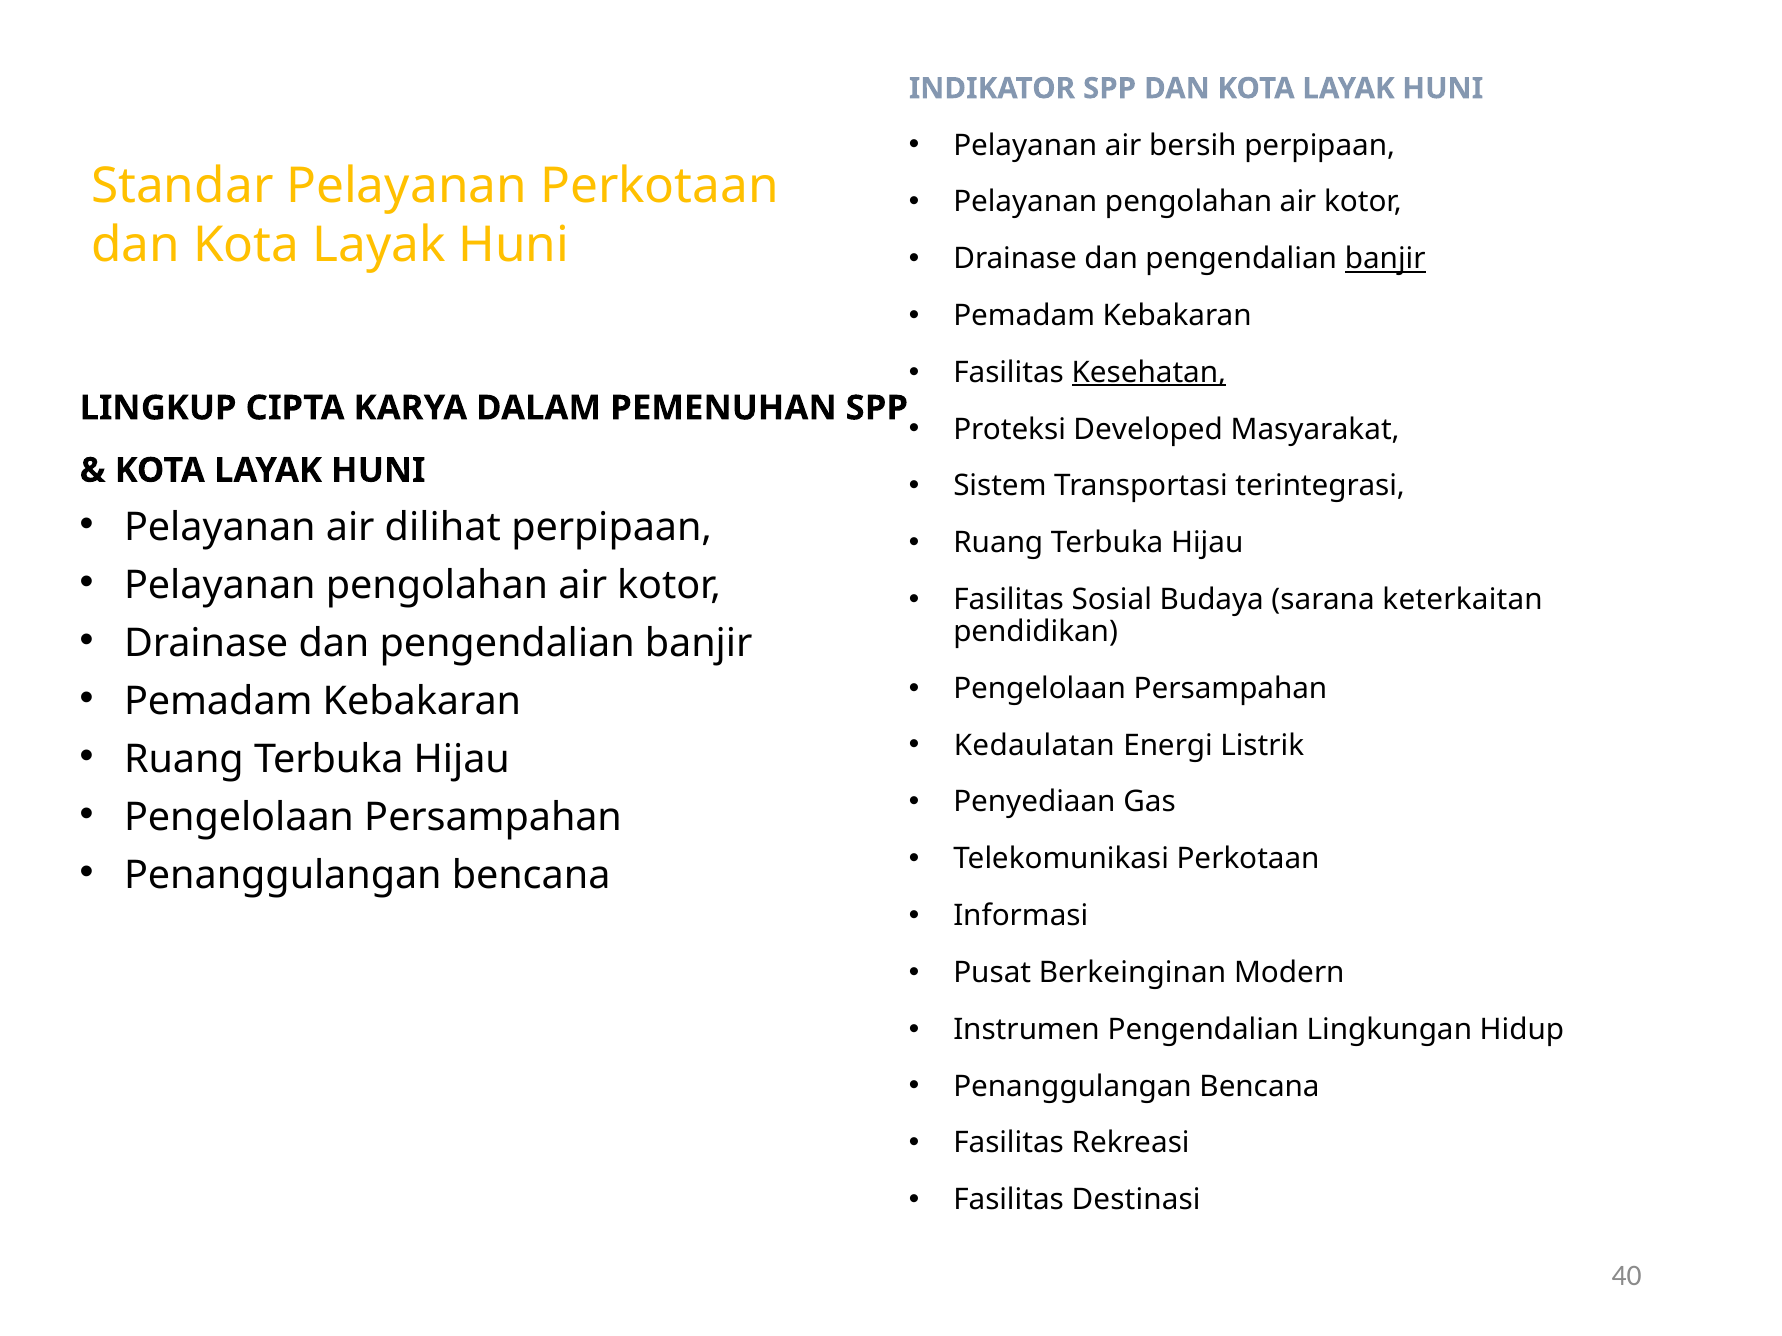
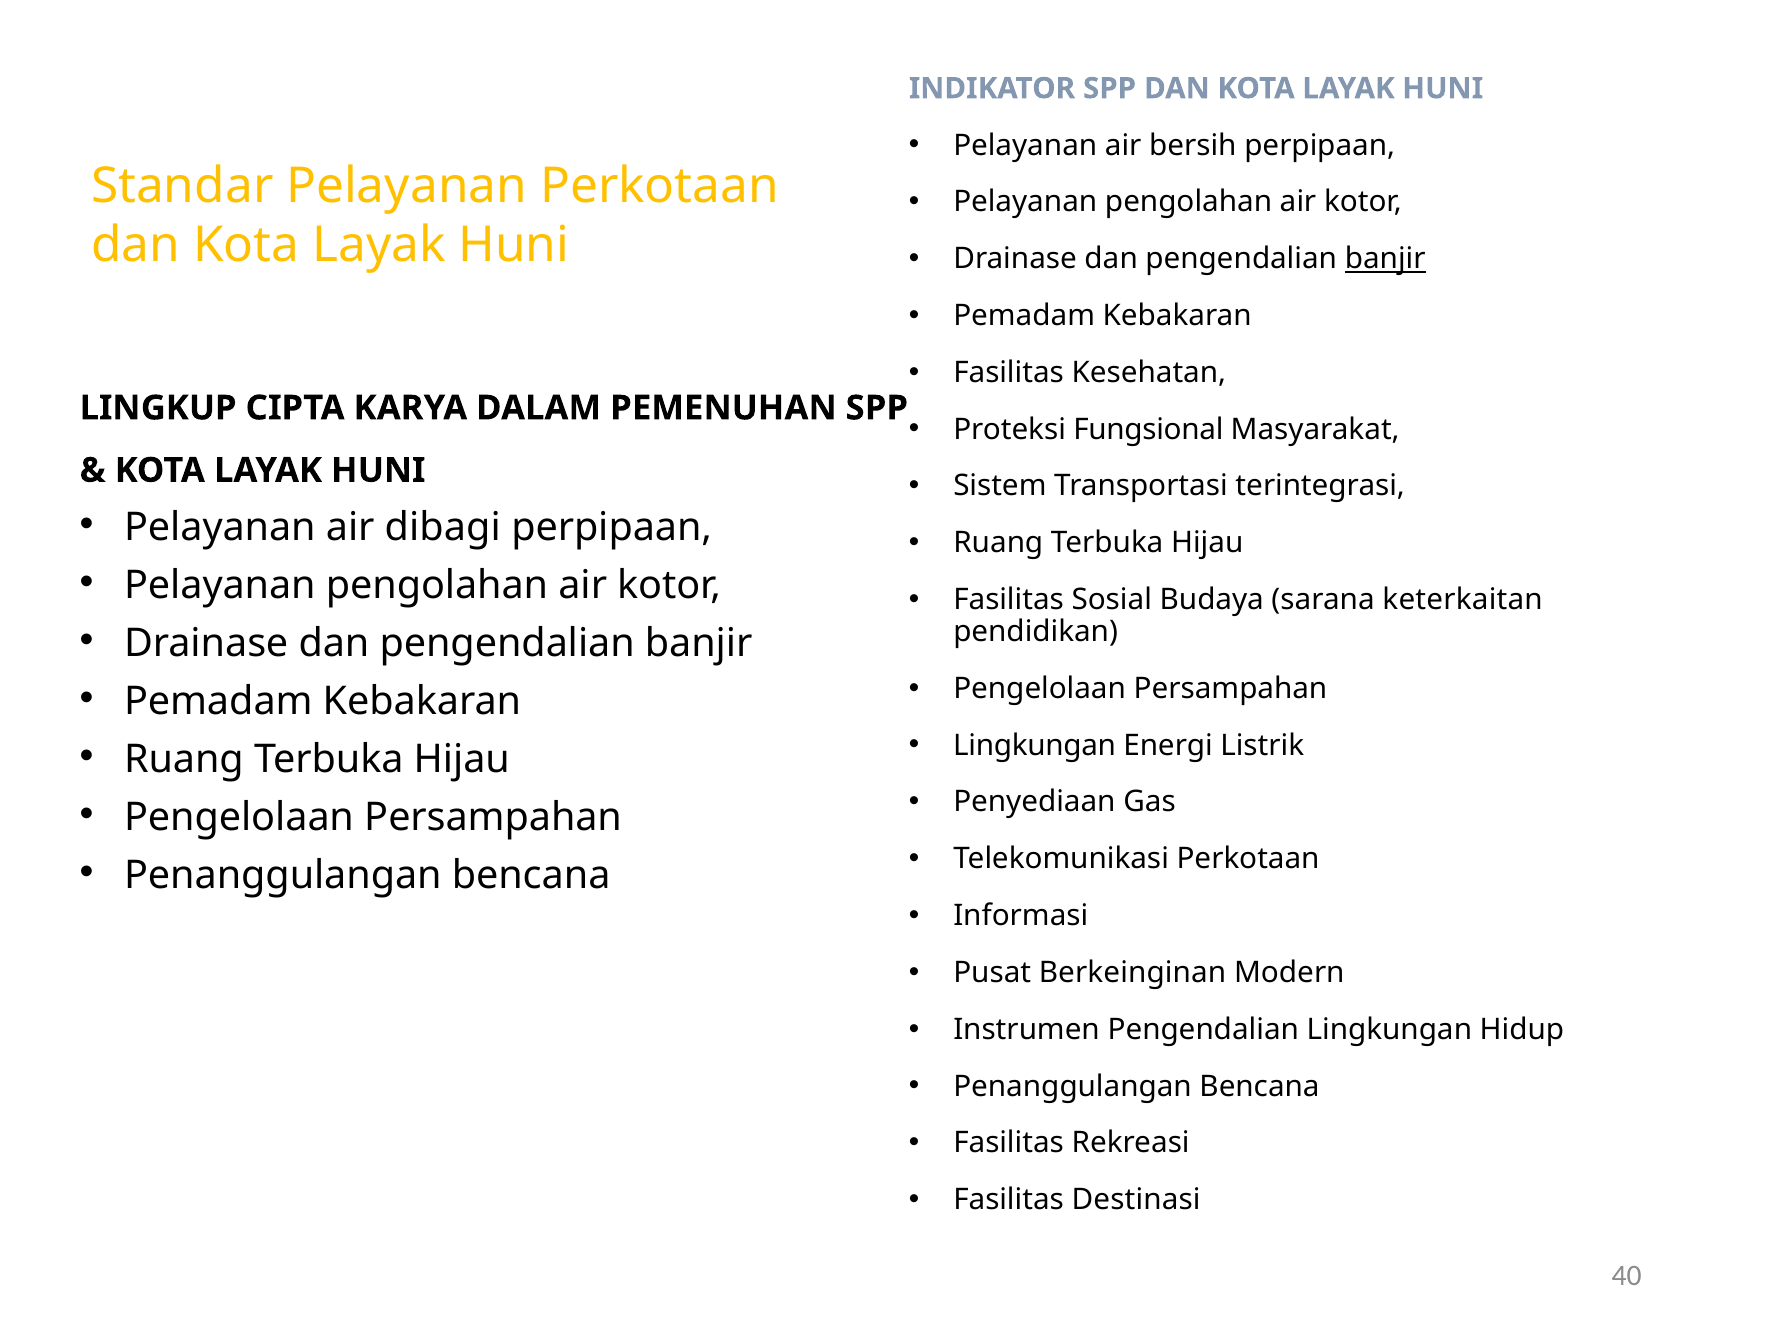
Kesehatan underline: present -> none (1149, 373)
Developed: Developed -> Fungsional (1148, 429)
dilihat: dilihat -> dibagi (443, 527)
Kedaulatan: Kedaulatan -> Lingkungan (1035, 746)
